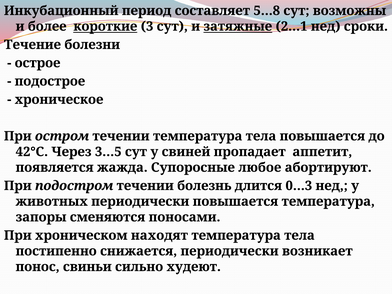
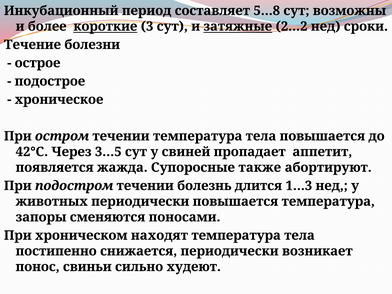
2…1: 2…1 -> 2…2 (292, 26)
любое: любое -> также (260, 167)
0…3: 0…3 -> 1…3 (299, 186)
